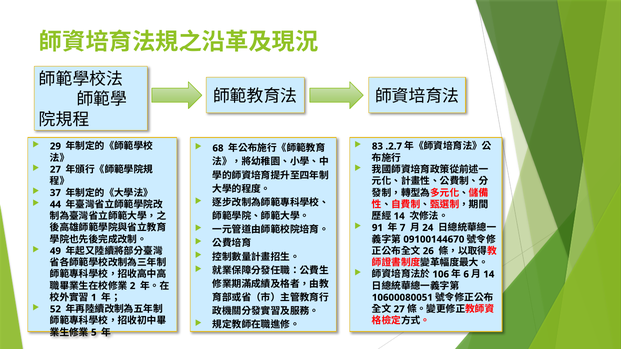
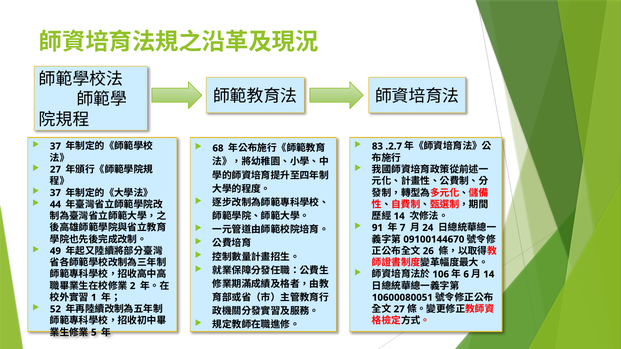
29: 29 -> 37 (55, 146)
